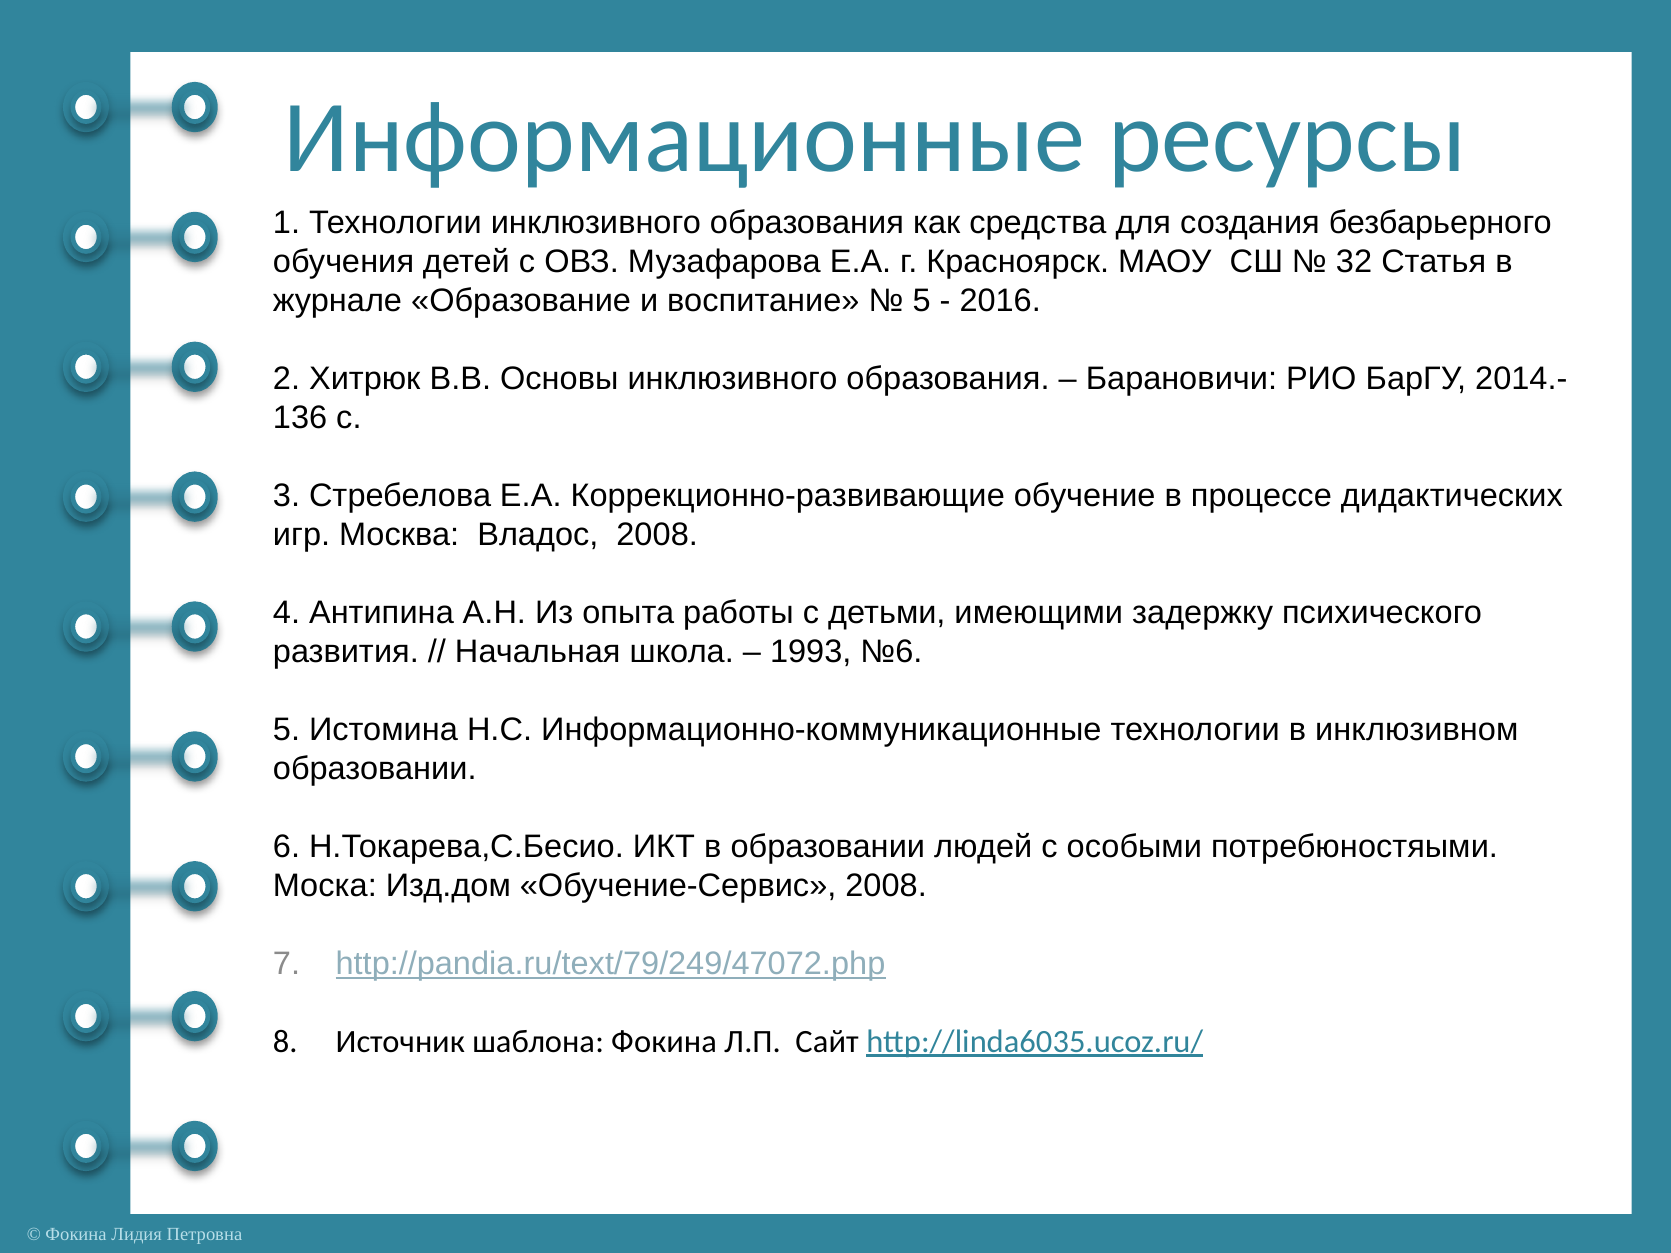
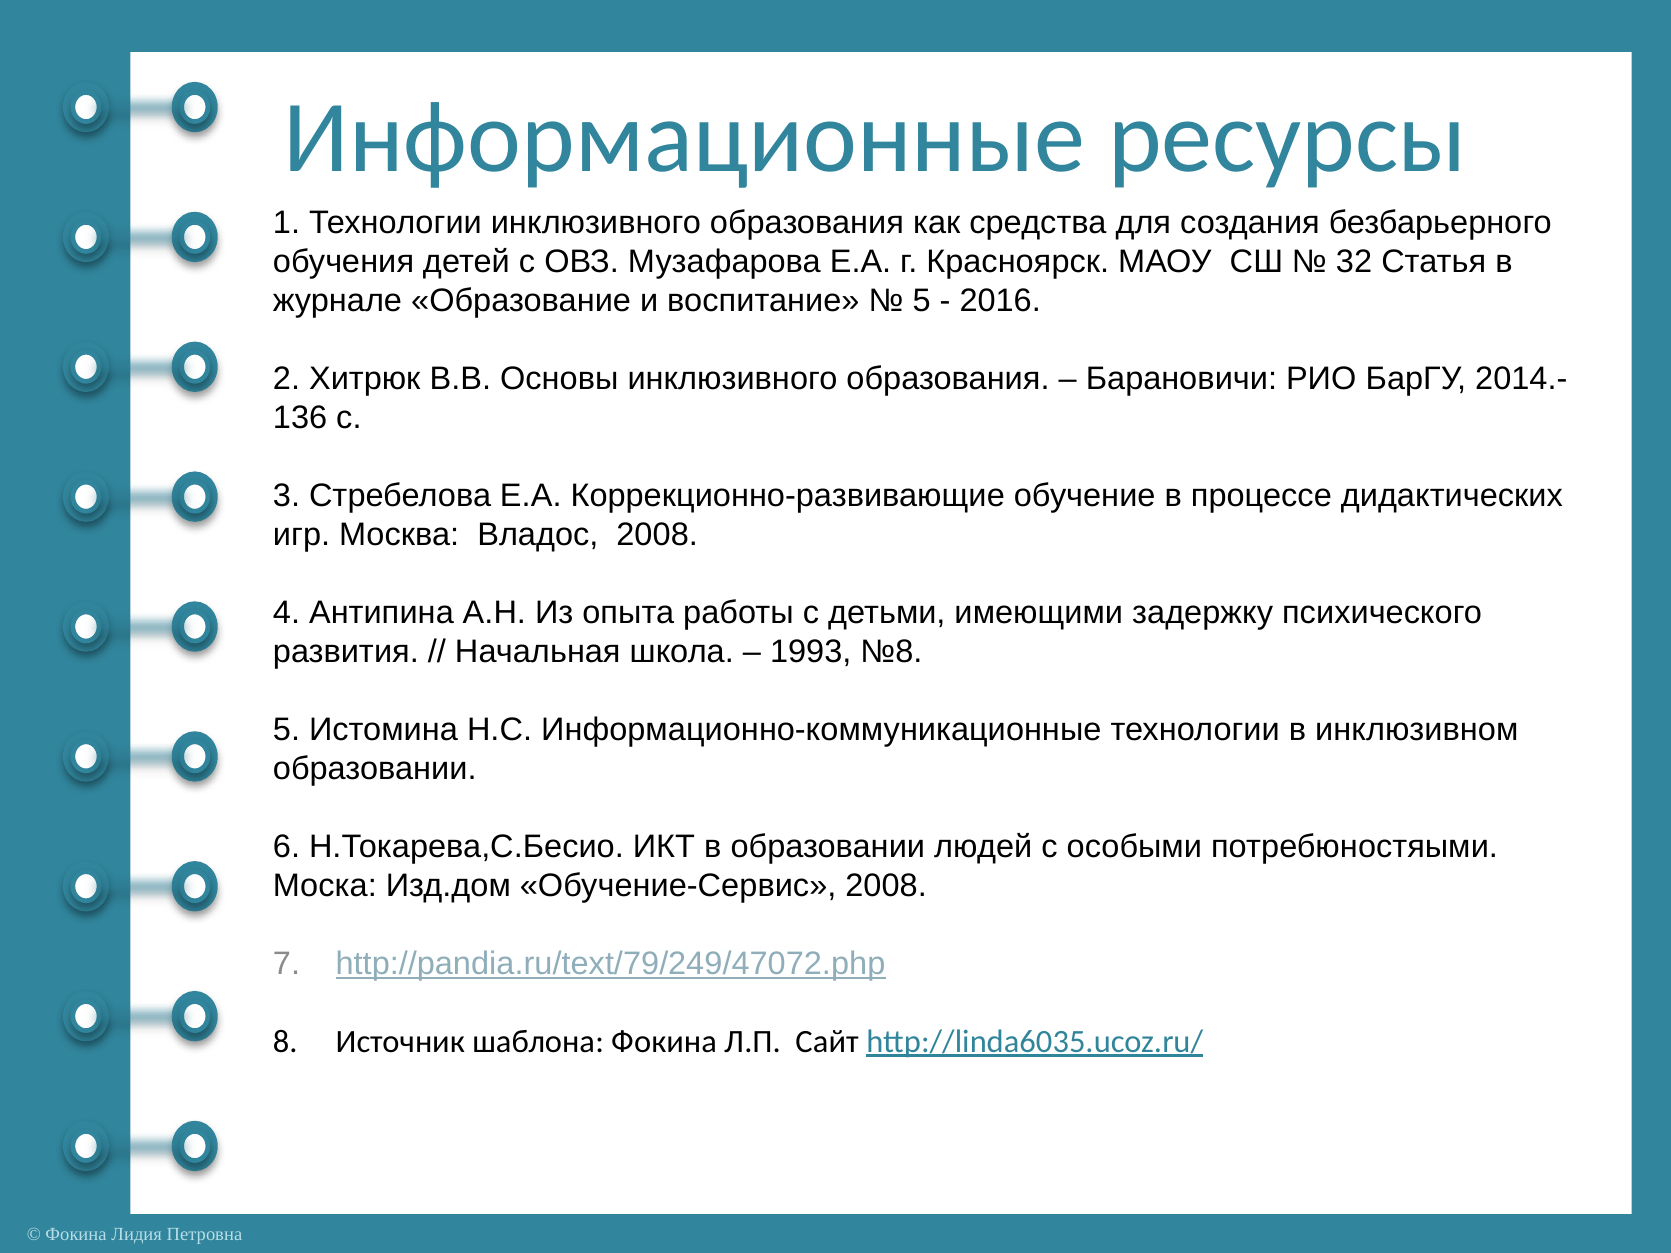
№6: №6 -> №8 (891, 651)
